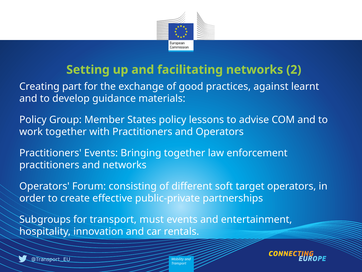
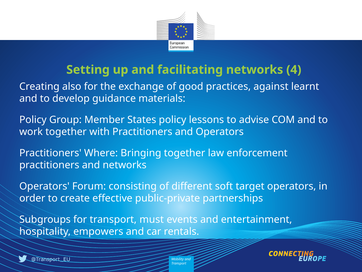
2: 2 -> 4 (294, 70)
part: part -> also (72, 86)
Practitioners Events: Events -> Where (101, 153)
innovation: innovation -> empowers (98, 231)
